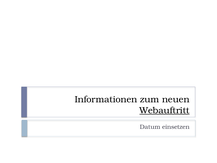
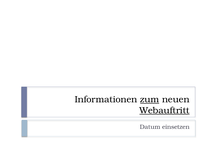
zum underline: none -> present (150, 99)
